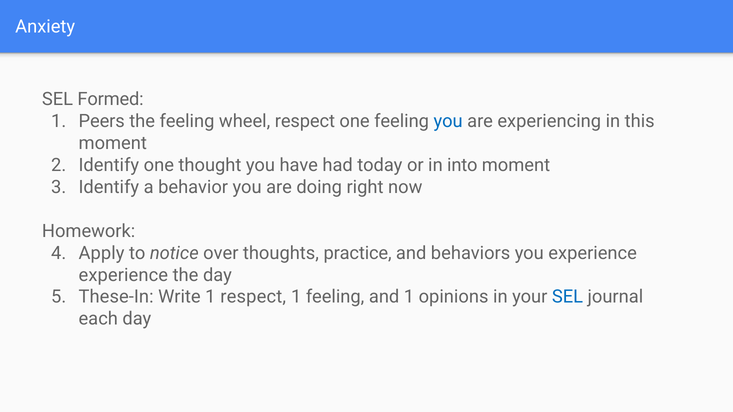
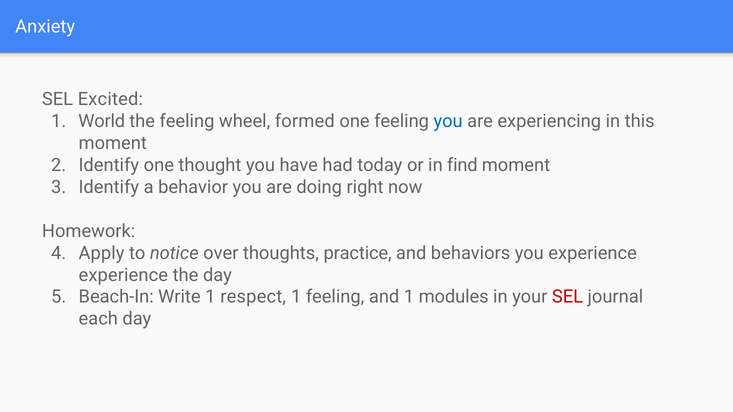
Formed: Formed -> Excited (110, 99)
Peers: Peers -> World (102, 121)
wheel respect: respect -> formed (305, 121)
into: into -> find (462, 165)
These-In: These-In -> Beach-In (116, 297)
opinions: opinions -> modules (454, 297)
SEL colour: blue -> red (568, 297)
